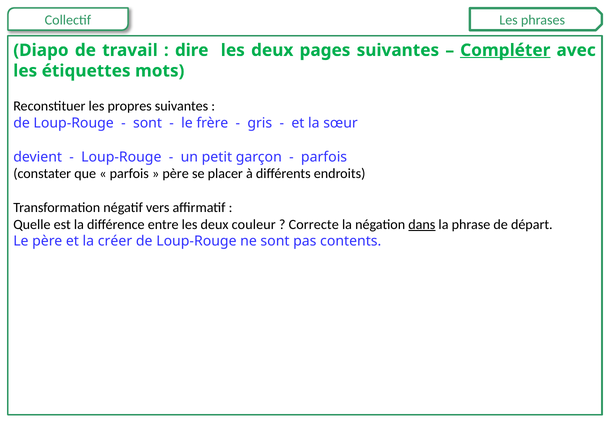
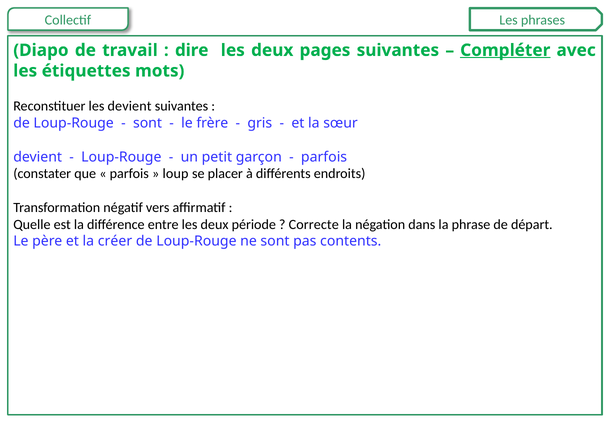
les propres: propres -> devient (130, 106)
père: père -> loup (176, 174)
couleur: couleur -> période (254, 225)
dans underline: present -> none (422, 225)
